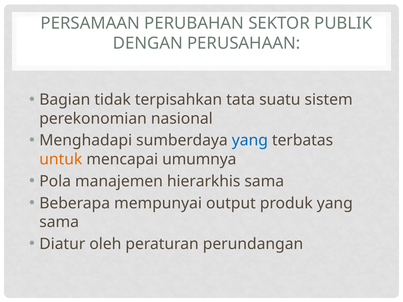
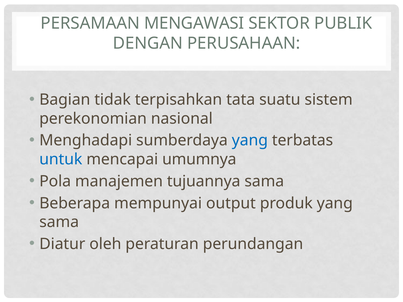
PERUBAHAN: PERUBAHAN -> MENGAWASI (194, 23)
untuk colour: orange -> blue (61, 159)
hierarkhis: hierarkhis -> tujuannya (204, 181)
